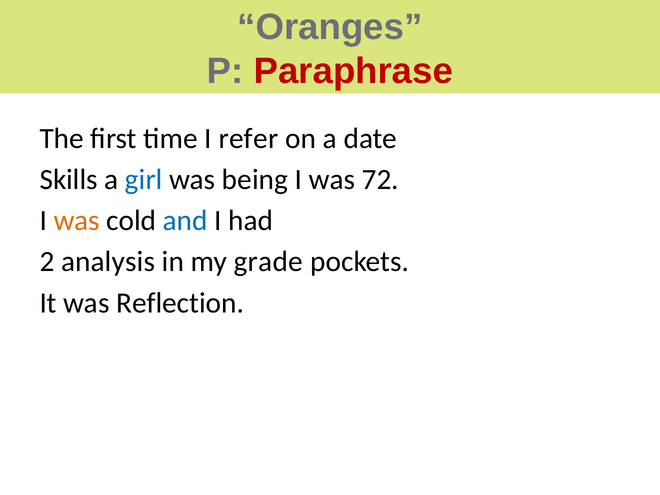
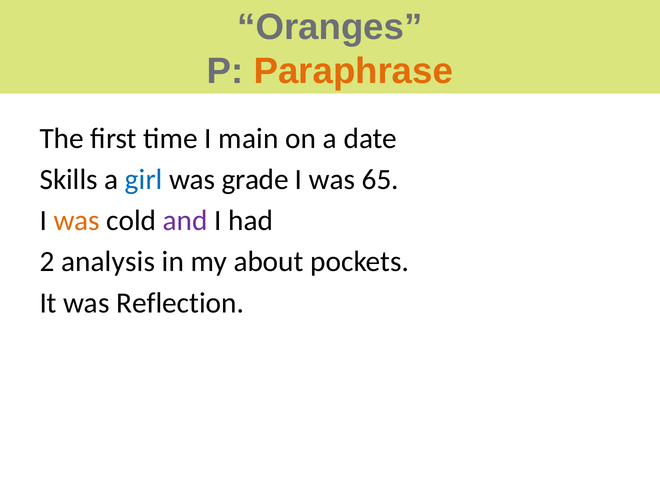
Paraphrase colour: red -> orange (353, 71)
refer: refer -> main (248, 138)
being: being -> grade (255, 180)
72: 72 -> 65 (380, 180)
and colour: blue -> purple (185, 221)
grade: grade -> about (269, 262)
